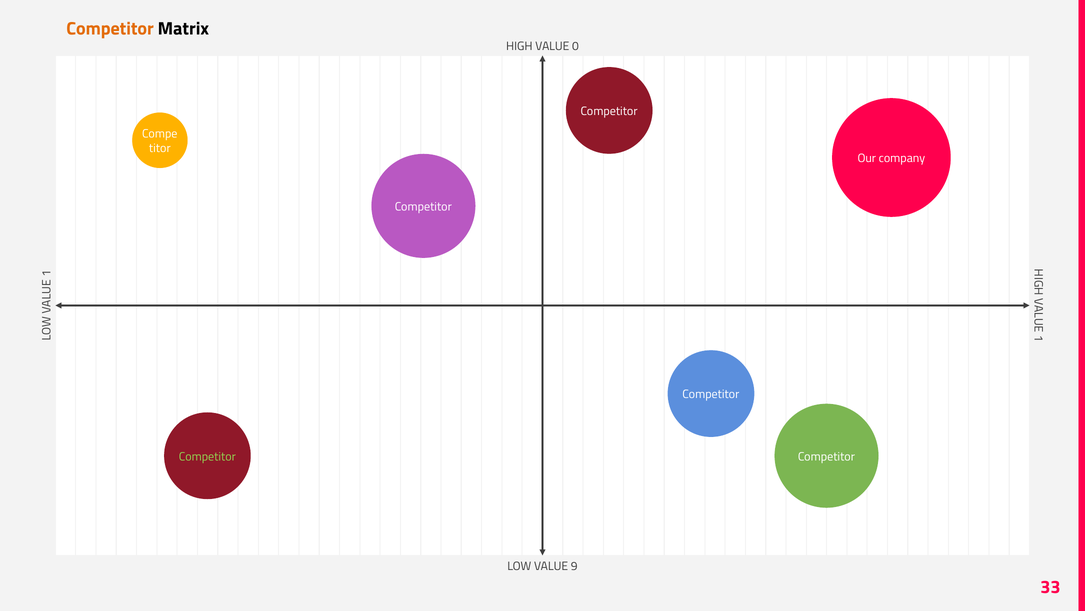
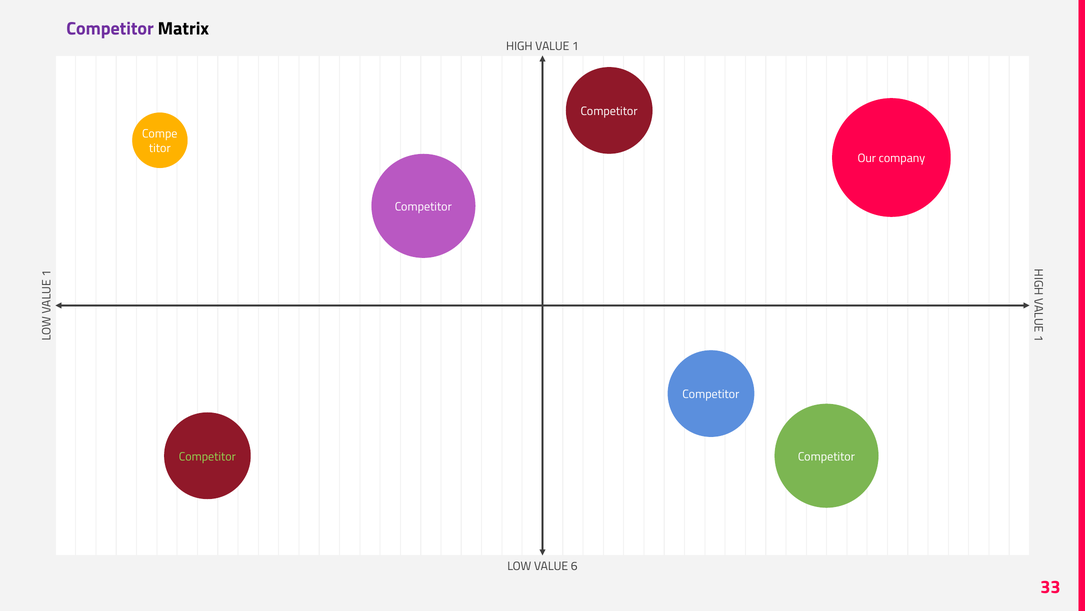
Competitor colour: orange -> purple (110, 29)
VALUE 0: 0 -> 1 (575, 46)
9: 9 -> 6 (574, 565)
